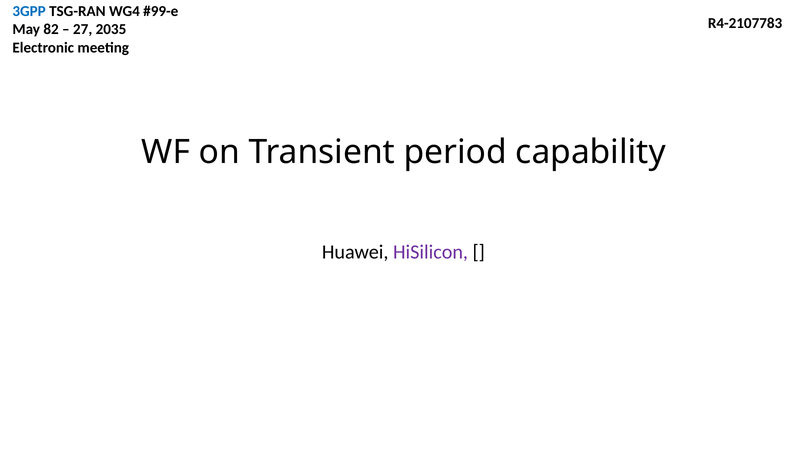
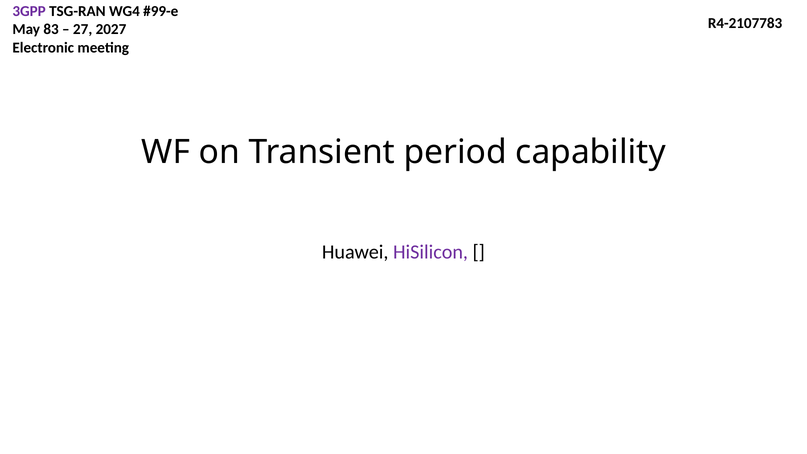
3GPP colour: blue -> purple (29, 11)
82: 82 -> 83 (51, 29)
2035: 2035 -> 2027 (111, 29)
